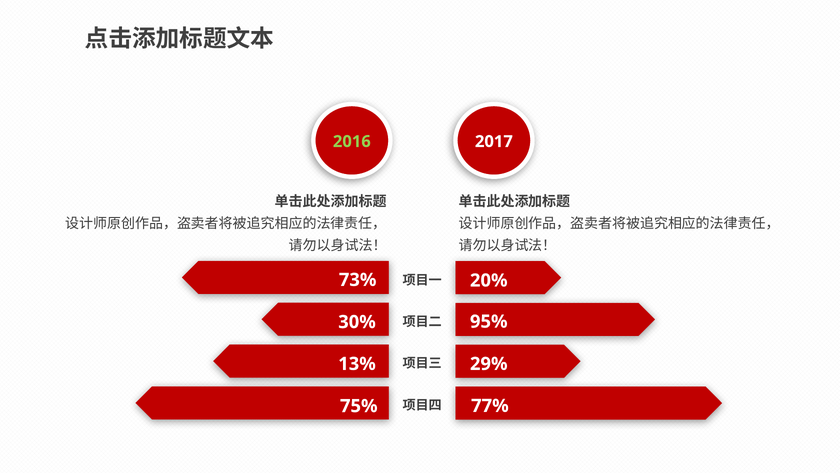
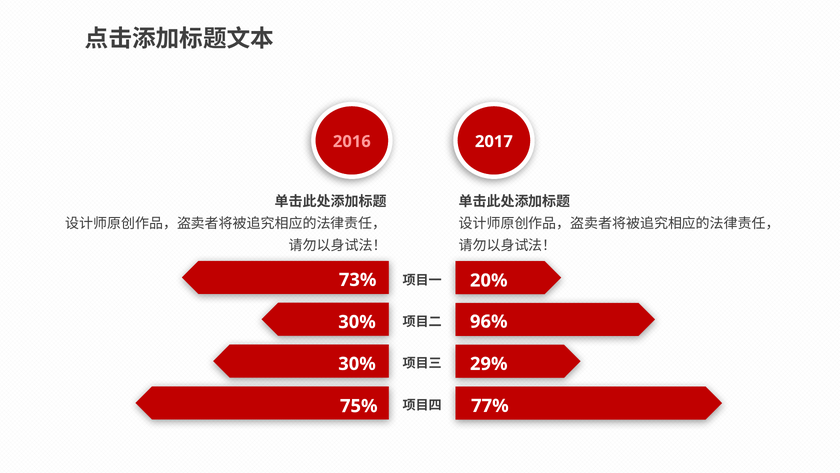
2016 colour: light green -> pink (352, 141)
95%: 95% -> 96% (489, 321)
13%: 13% -> 30% (357, 364)
